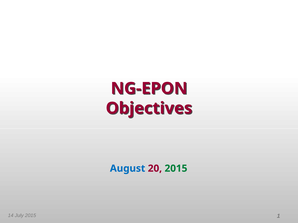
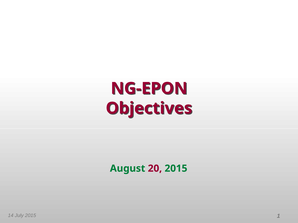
August colour: blue -> green (128, 169)
